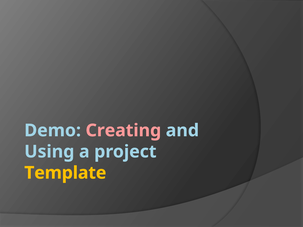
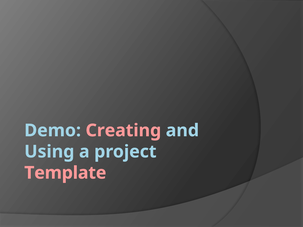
Template colour: yellow -> pink (65, 173)
